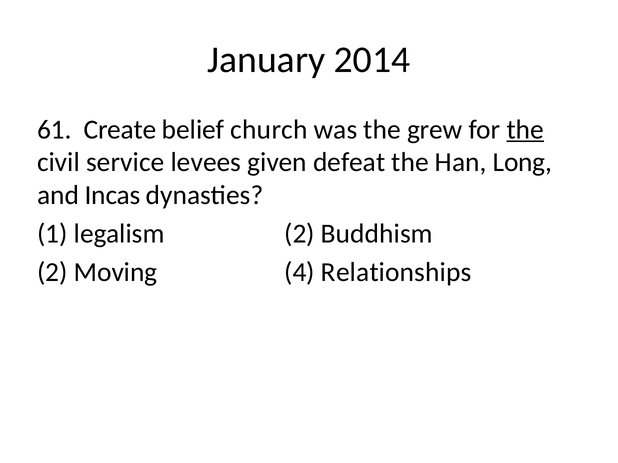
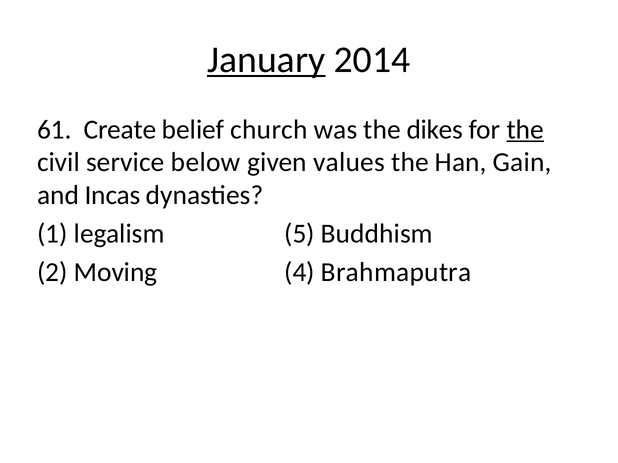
January underline: none -> present (266, 60)
grew: grew -> dikes (435, 130)
levees: levees -> below (206, 163)
defeat: defeat -> values (349, 163)
Long: Long -> Gain (522, 163)
legalism 2: 2 -> 5 (300, 234)
Relationships: Relationships -> Brahmaputra (396, 273)
